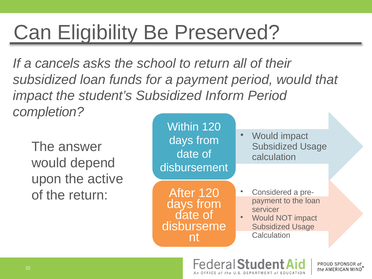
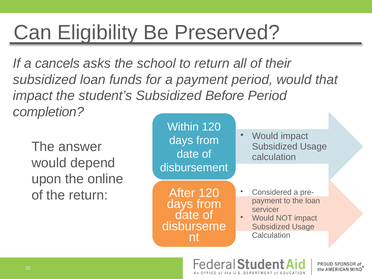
Inform: Inform -> Before (225, 96)
active: active -> online (105, 179)
